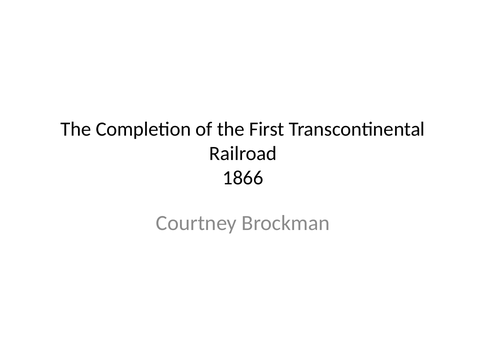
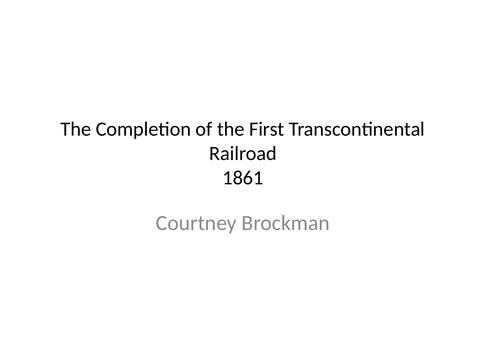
1866: 1866 -> 1861 (243, 178)
